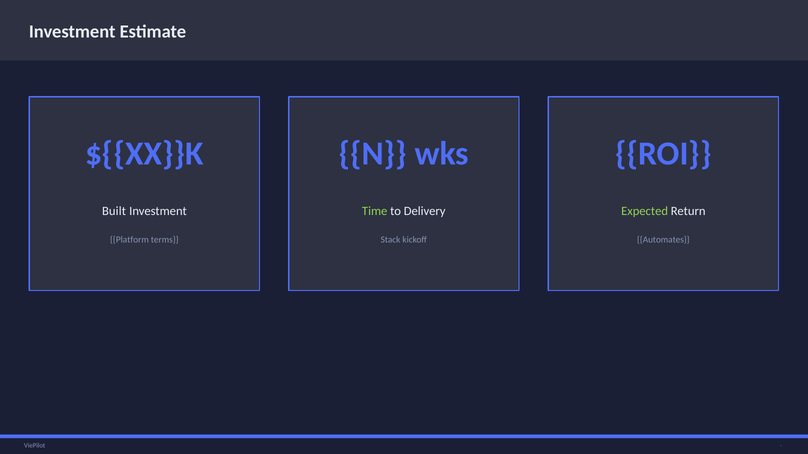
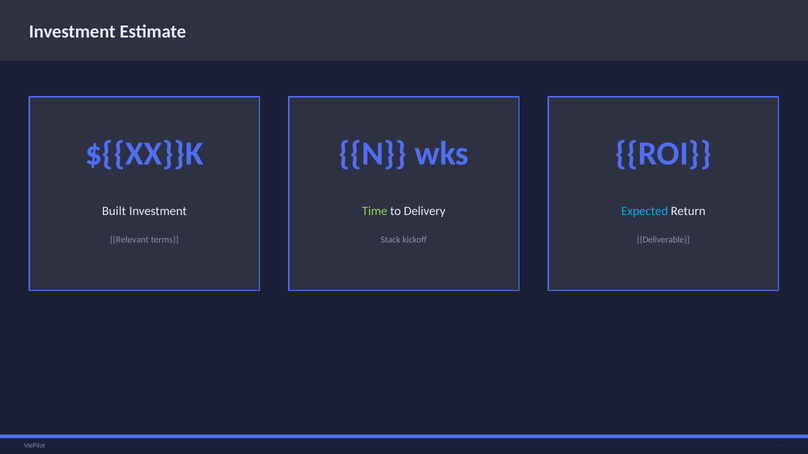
Expected colour: light green -> light blue (645, 211)
Platform: Platform -> Relevant (129, 240)
Automates: Automates -> Deliverable (663, 240)
